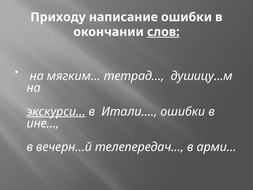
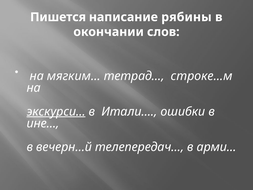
Приходу: Приходу -> Пишется (58, 17)
написание ошибки: ошибки -> рябины (186, 17)
слов underline: present -> none (163, 32)
душицу…м: душицу…м -> строке…м (202, 76)
